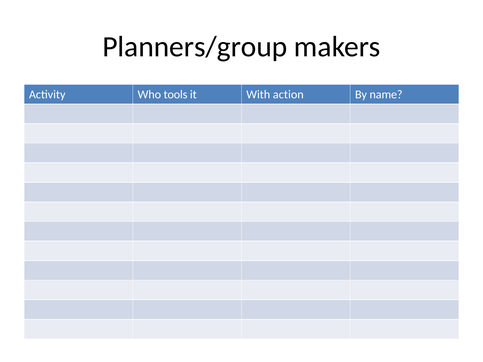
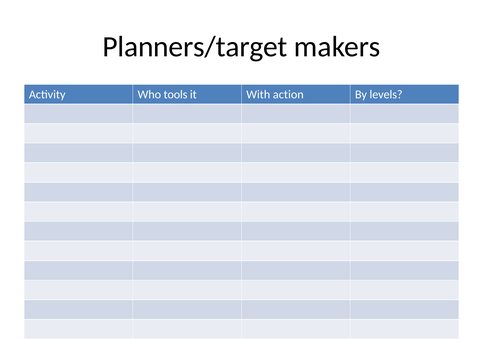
Planners/group: Planners/group -> Planners/target (195, 47)
name: name -> levels (386, 94)
